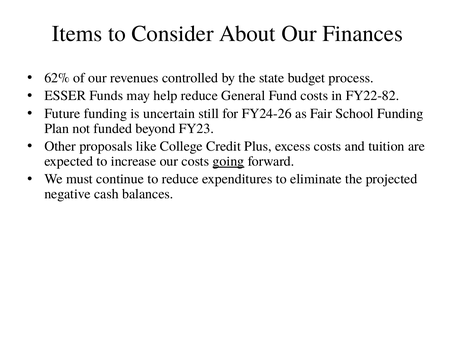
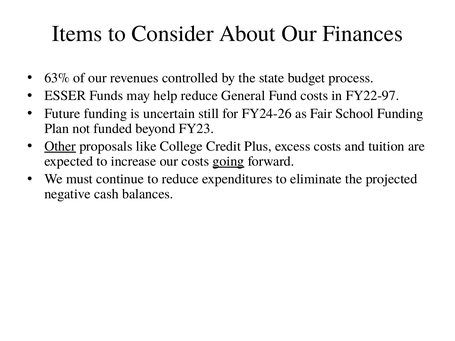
62%: 62% -> 63% (57, 78)
FY22-82: FY22-82 -> FY22-97 (373, 96)
Other underline: none -> present (60, 146)
